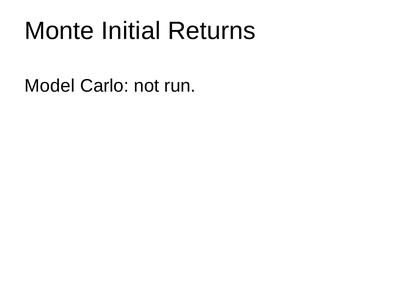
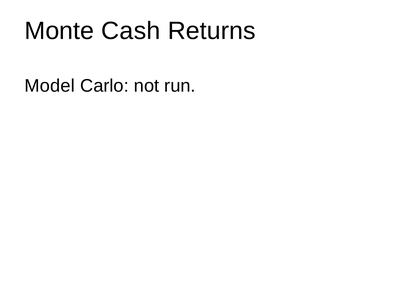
Initial: Initial -> Cash (131, 31)
